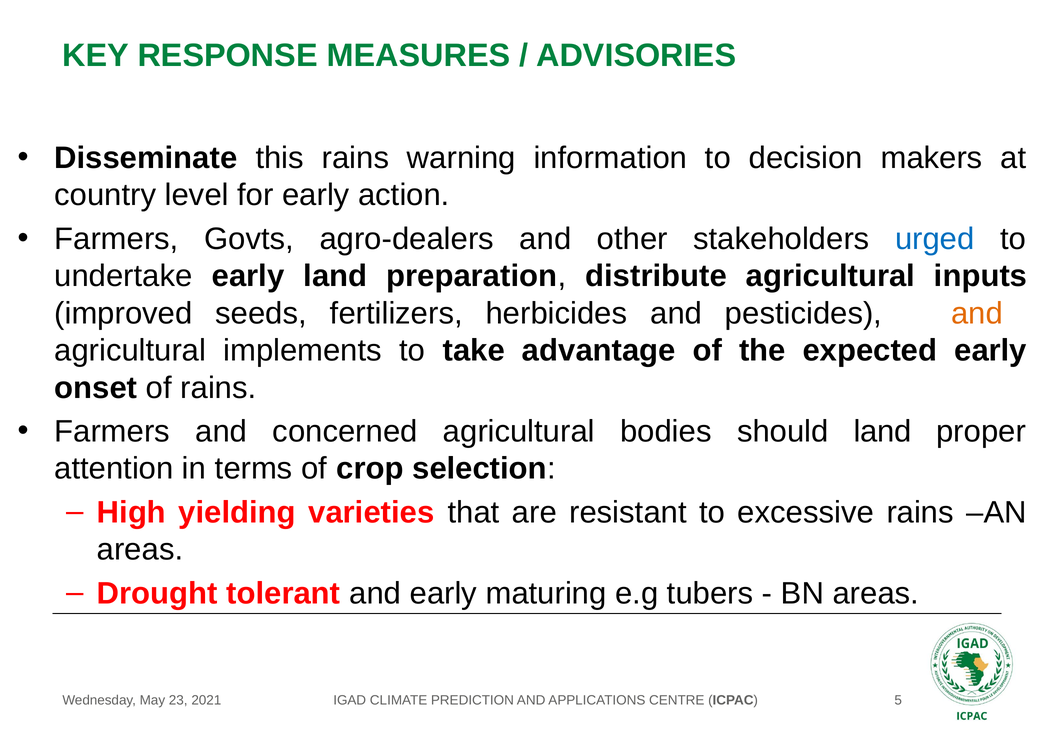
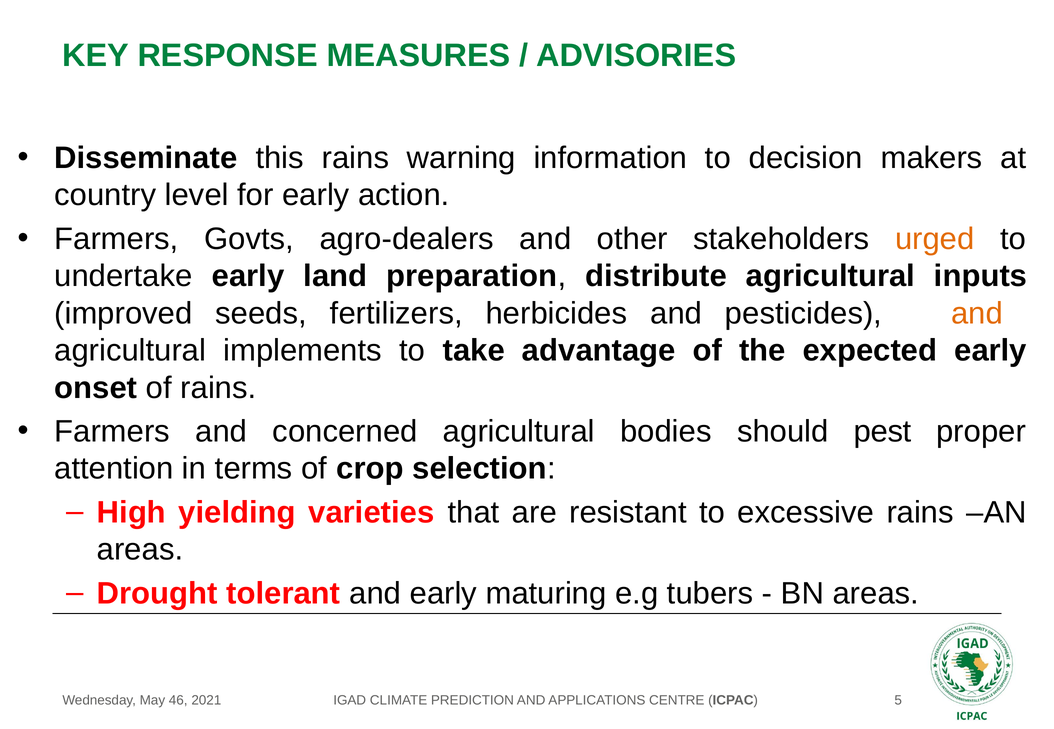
urged colour: blue -> orange (935, 239)
should land: land -> pest (883, 432)
23: 23 -> 46 (178, 701)
